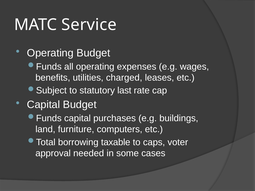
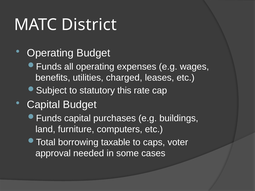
Service: Service -> District (89, 25)
last: last -> this (124, 91)
